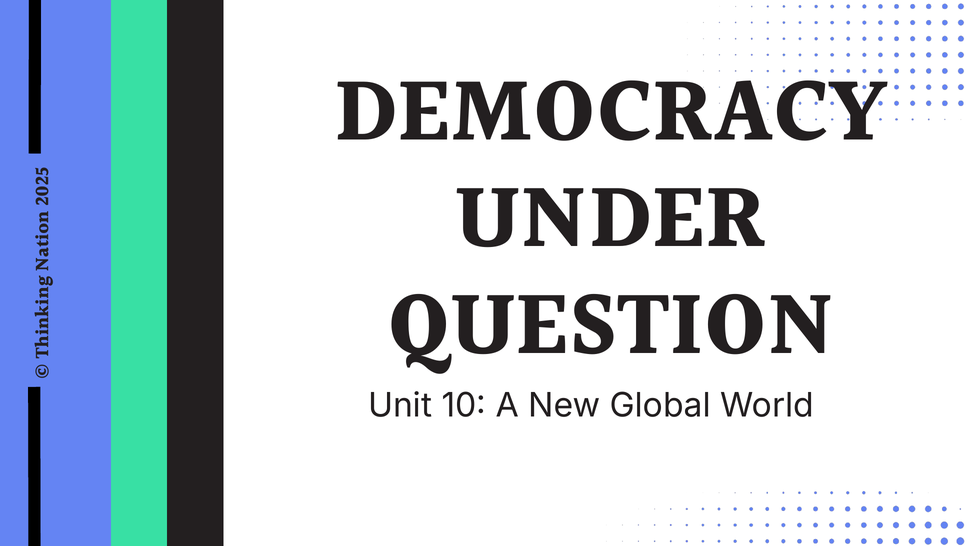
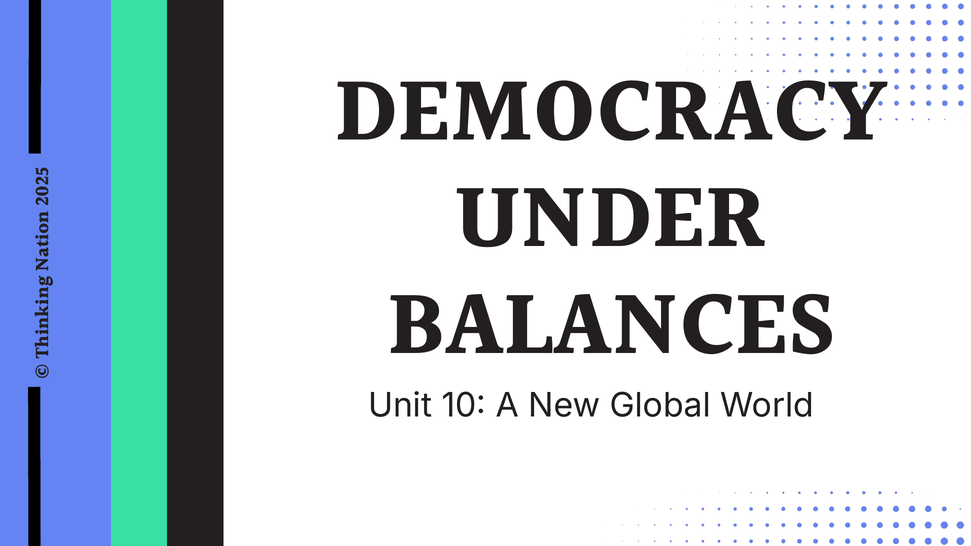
QUESTION: QUESTION -> BALANCES (612, 328)
